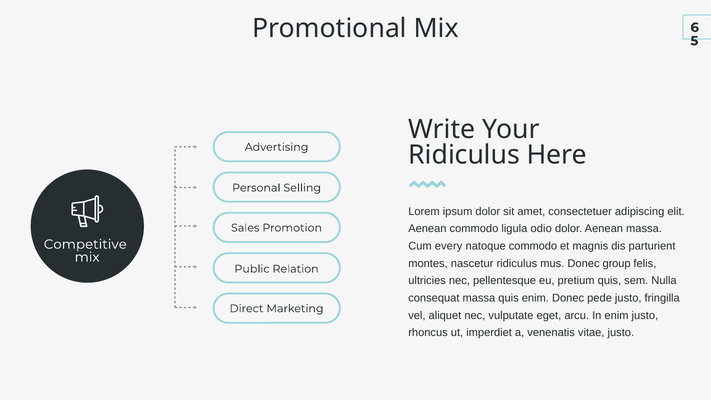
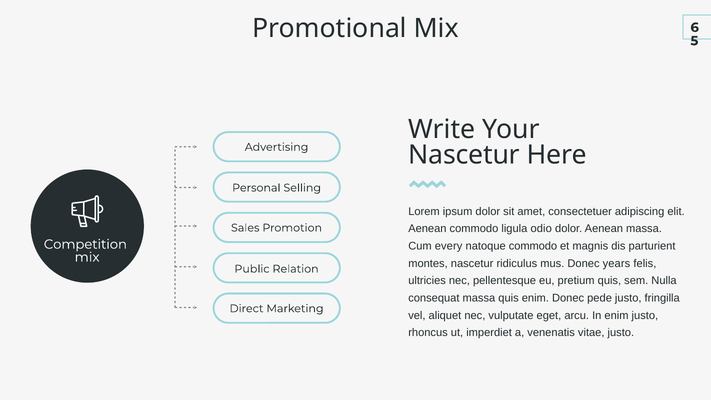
Ridiculus: Ridiculus -> Nascetur (464, 155)
Competitive: Competitive -> Competition (85, 244)
group: group -> years (616, 263)
